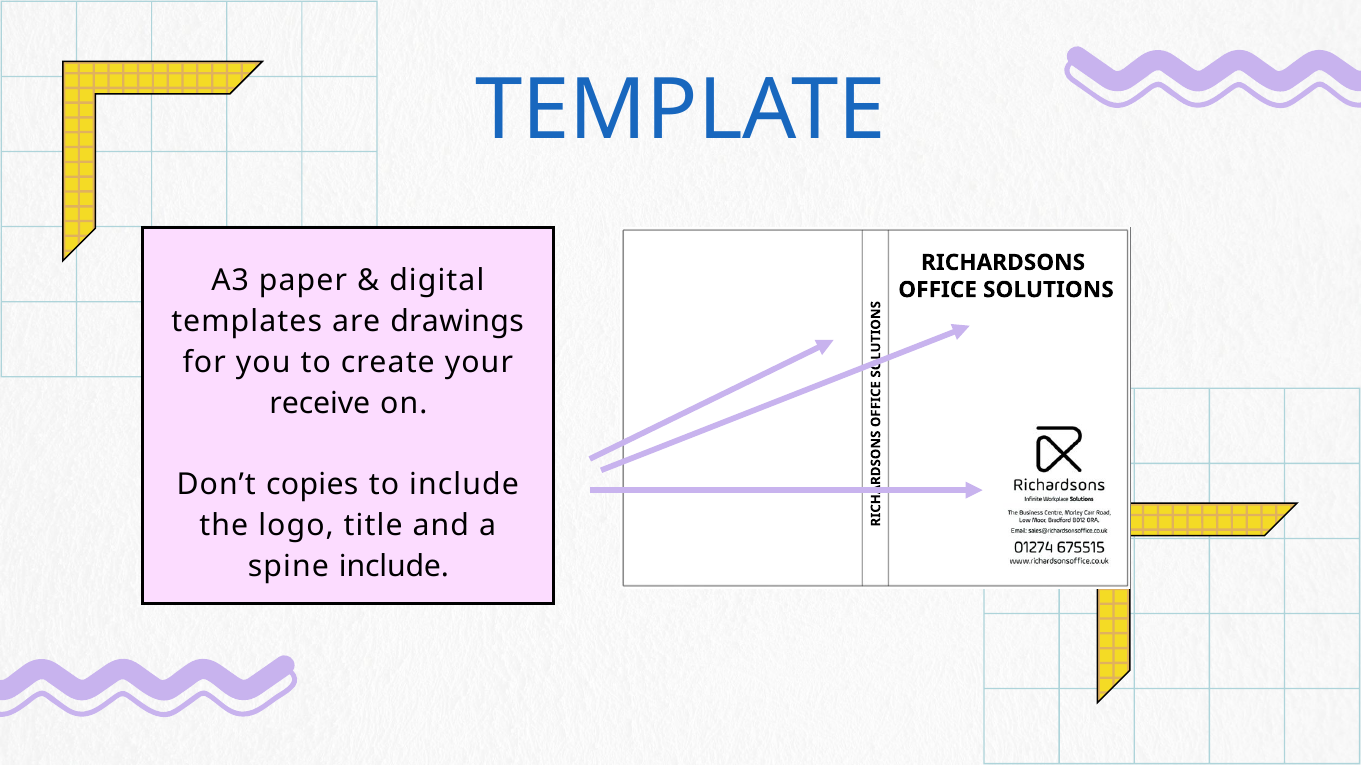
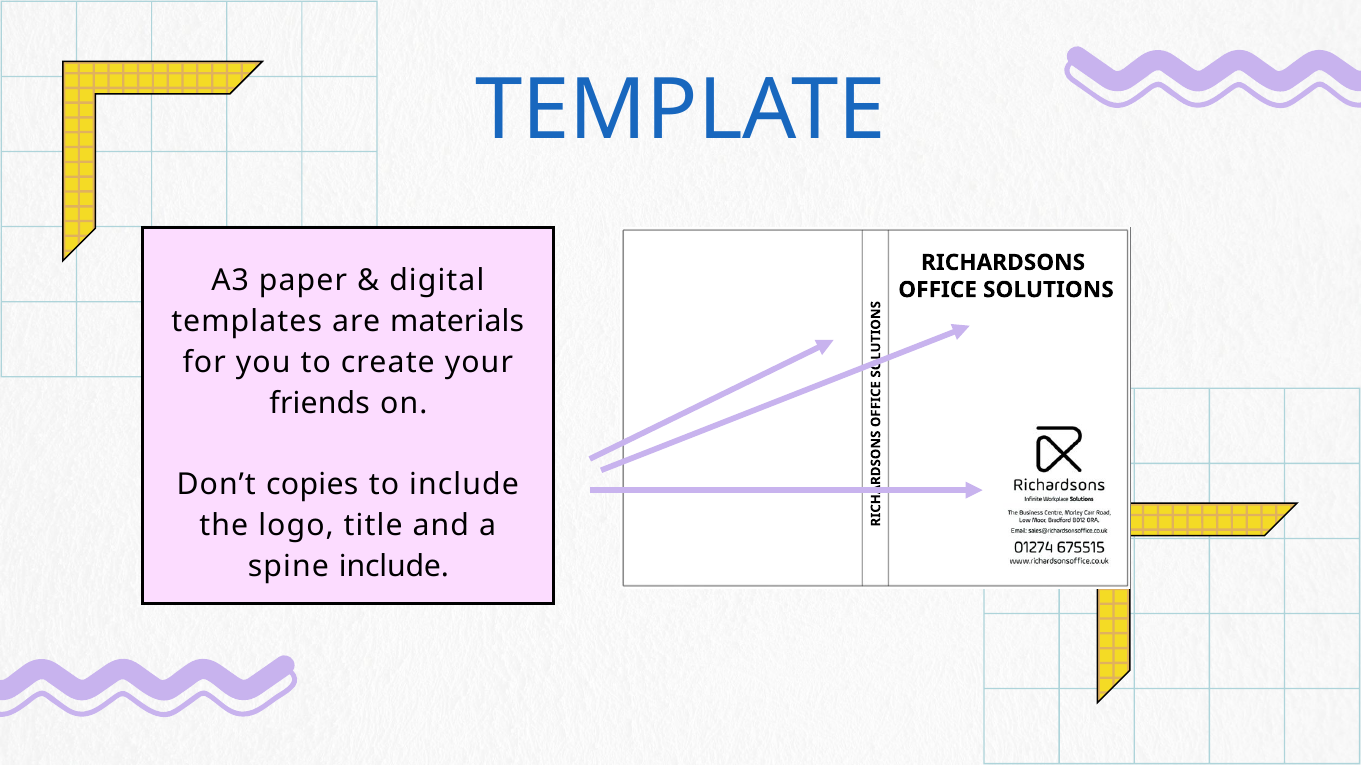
drawings: drawings -> materials (457, 322)
receive: receive -> friends (320, 403)
